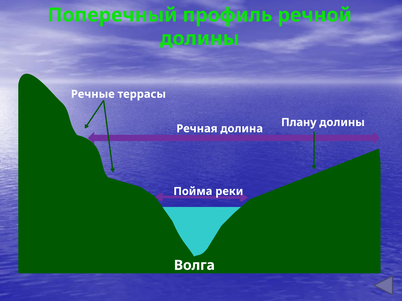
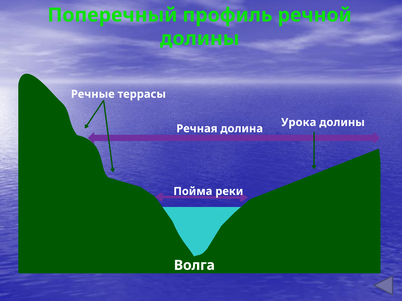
Плану: Плану -> Урока (299, 123)
